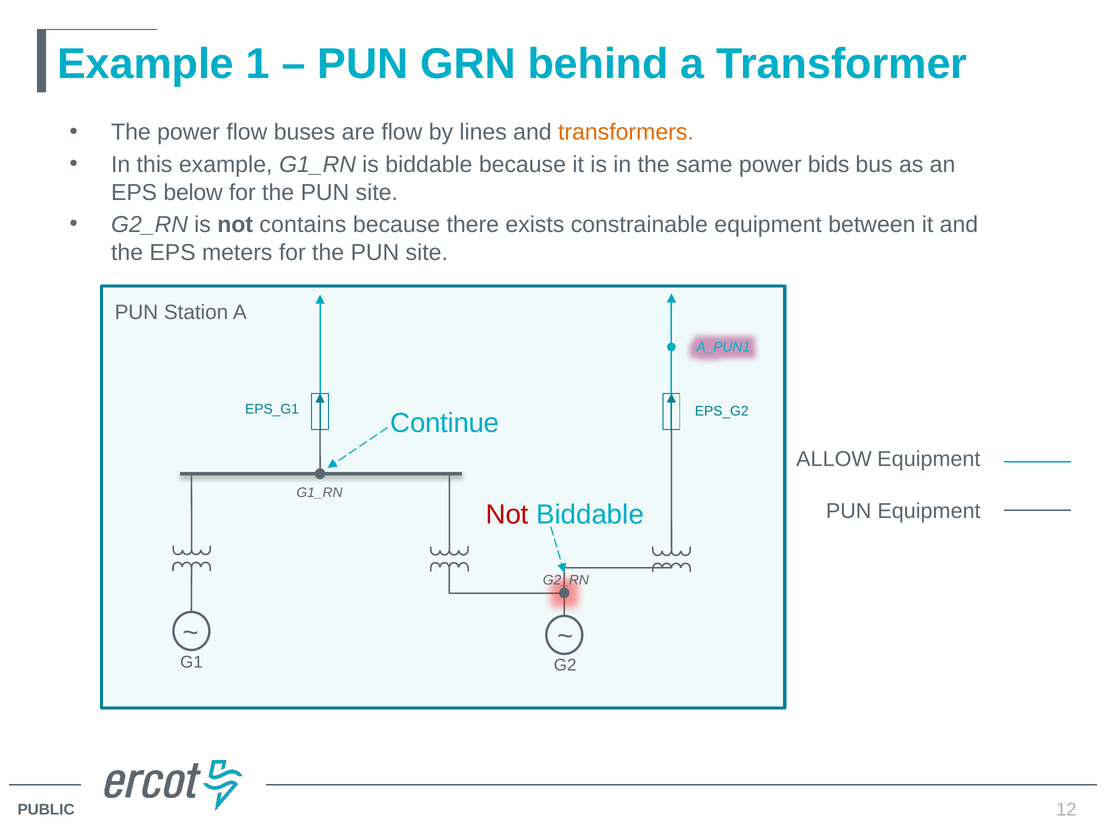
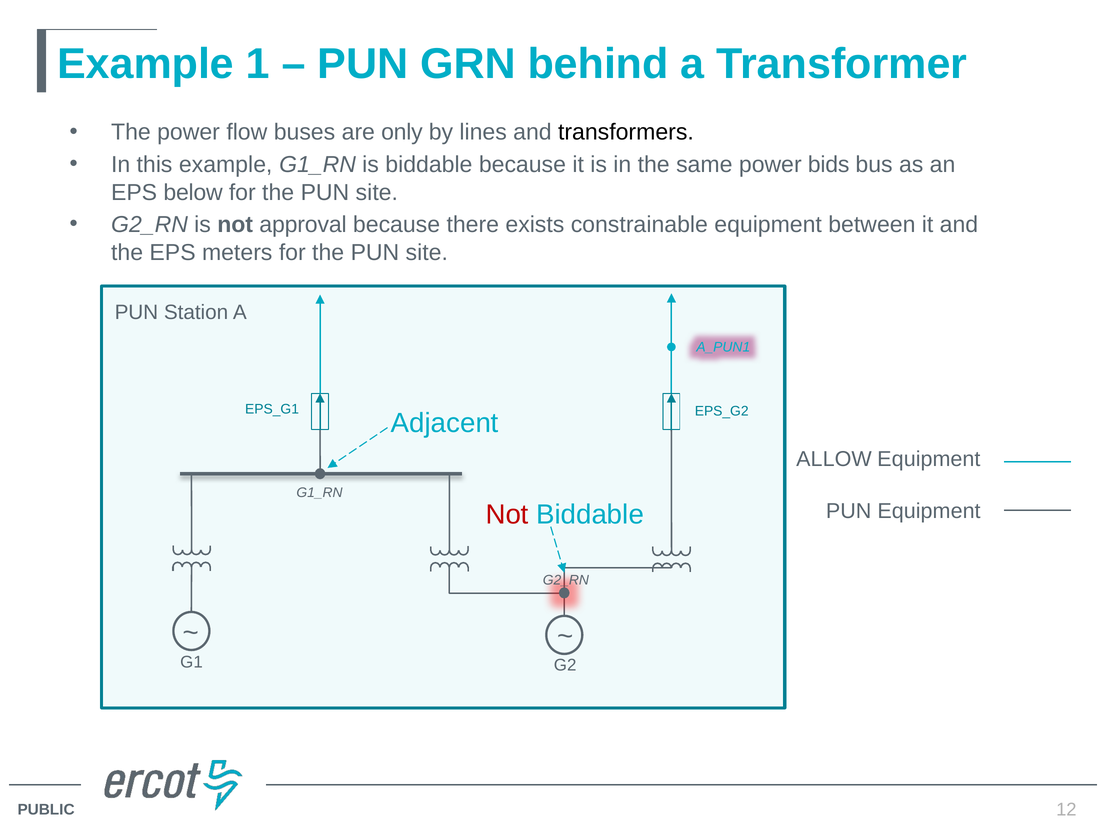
are flow: flow -> only (402, 132)
transformers colour: orange -> black (626, 132)
contains: contains -> approval (303, 225)
Continue: Continue -> Adjacent (445, 423)
